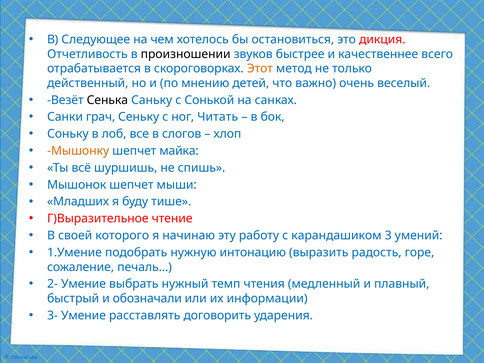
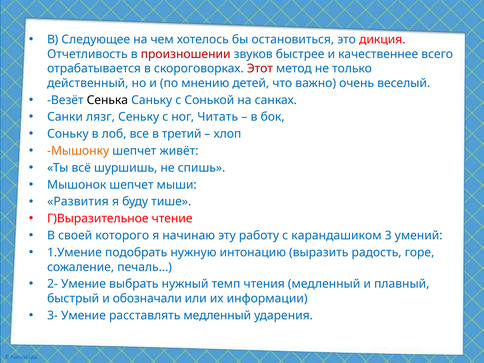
произношении colour: black -> red (186, 54)
Этот colour: orange -> red (260, 69)
грач: грач -> лязг (101, 117)
слогов: слогов -> третий (182, 134)
майка: майка -> живёт (179, 151)
Младших: Младших -> Развития (78, 202)
расставлять договорить: договорить -> медленный (217, 315)
